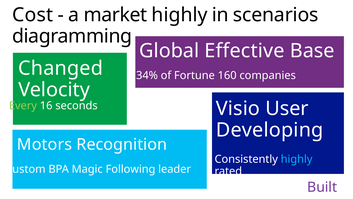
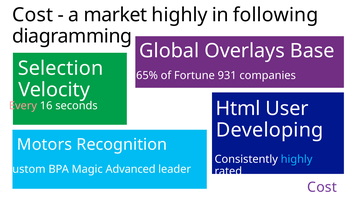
scenarios: scenarios -> following (276, 15)
Effective: Effective -> Overlays (245, 51)
Changed: Changed -> Selection (61, 68)
34%: 34% -> 65% (147, 75)
160: 160 -> 931 (227, 75)
Every colour: light green -> pink (23, 105)
Visio: Visio -> Html (238, 108)
Following: Following -> Advanced (131, 169)
Built: Built -> Cost (322, 187)
